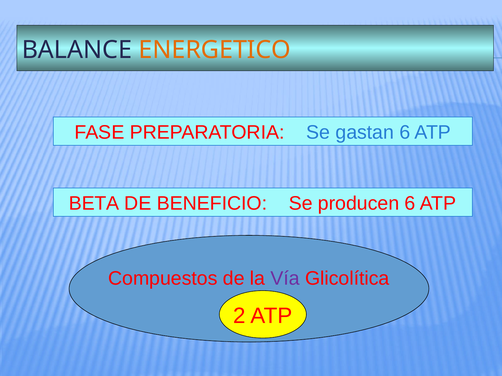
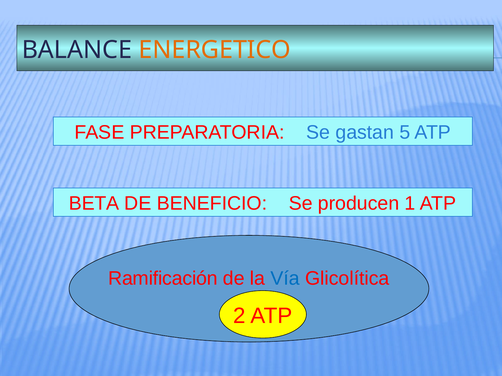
gastan 6: 6 -> 5 (405, 133)
producen 6: 6 -> 1 (410, 204)
Compuestos: Compuestos -> Ramificación (163, 279)
Vía colour: purple -> blue (285, 279)
